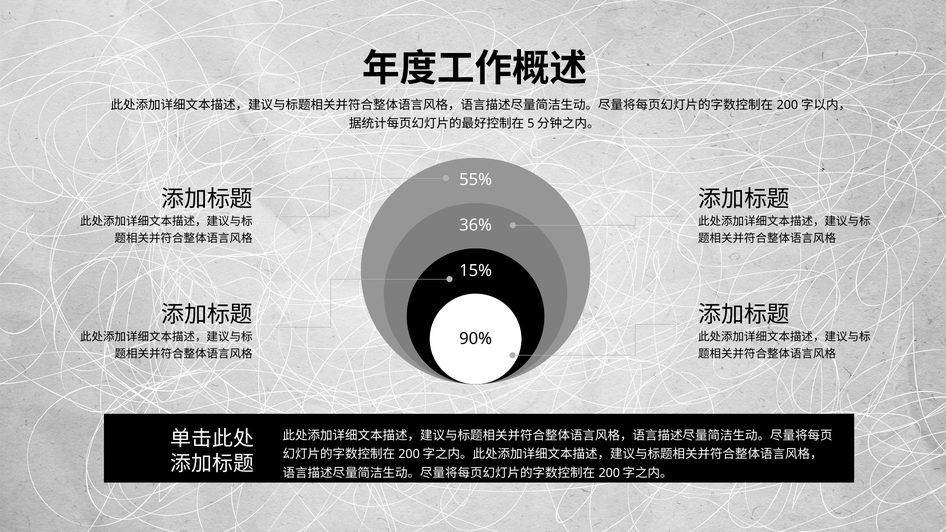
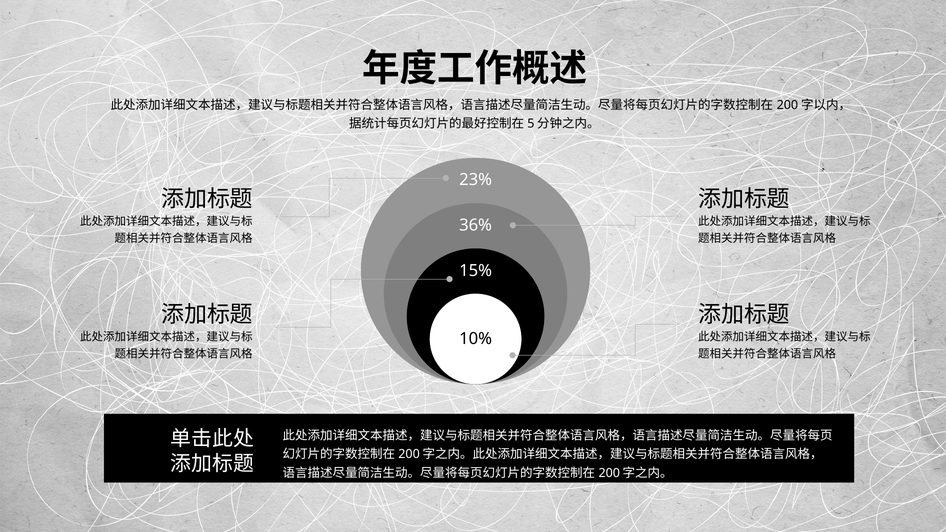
55%: 55% -> 23% (476, 180)
90%: 90% -> 10% (476, 339)
